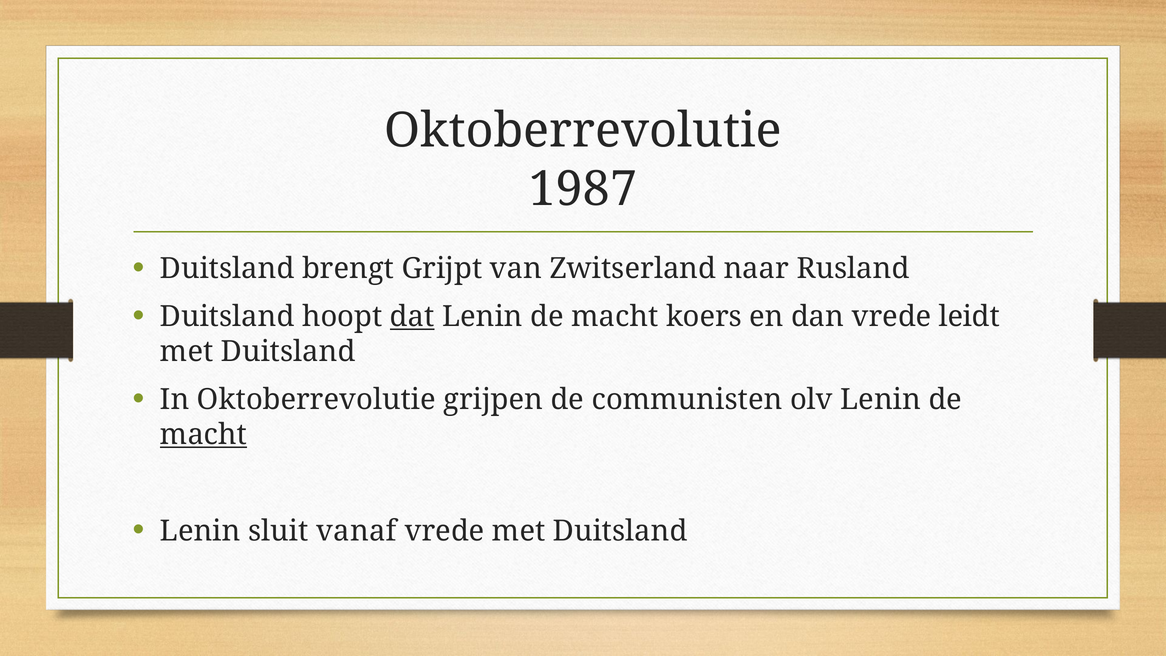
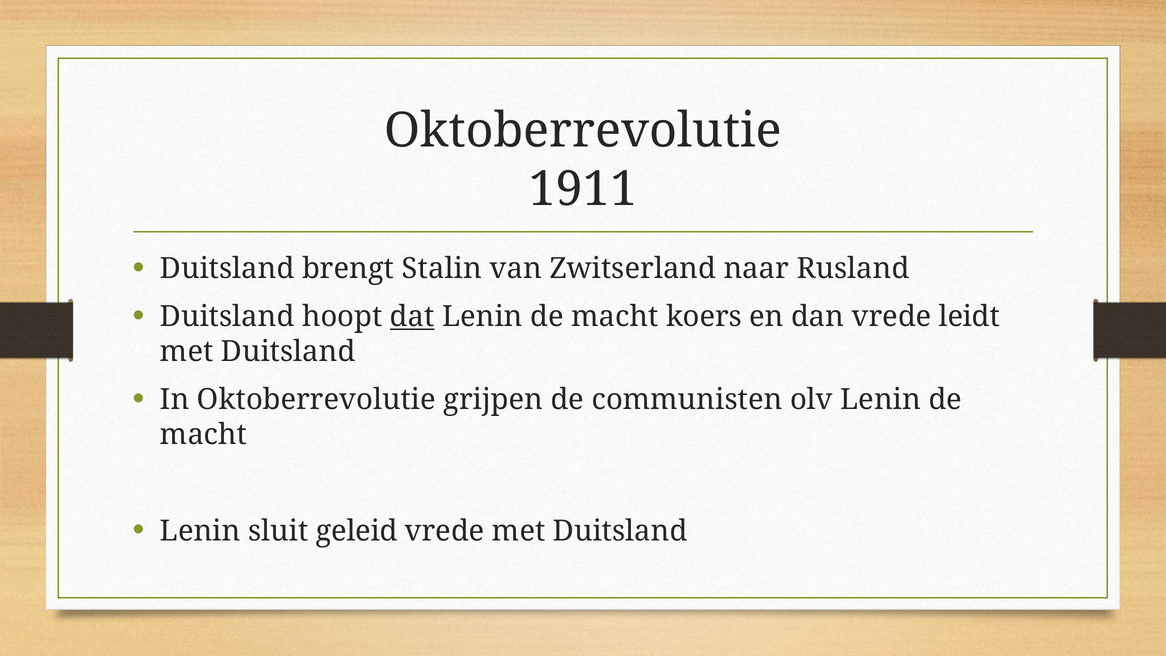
1987: 1987 -> 1911 (583, 189)
Grijpt: Grijpt -> Stalin (442, 268)
macht underline: present -> none (203, 435)
vanaf: vanaf -> geleid (357, 531)
